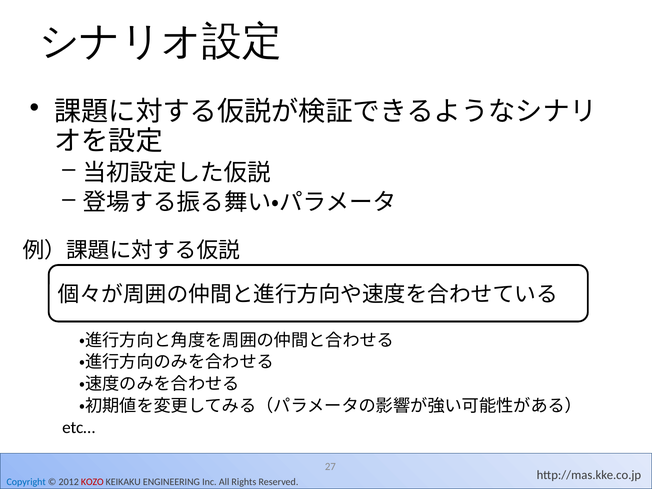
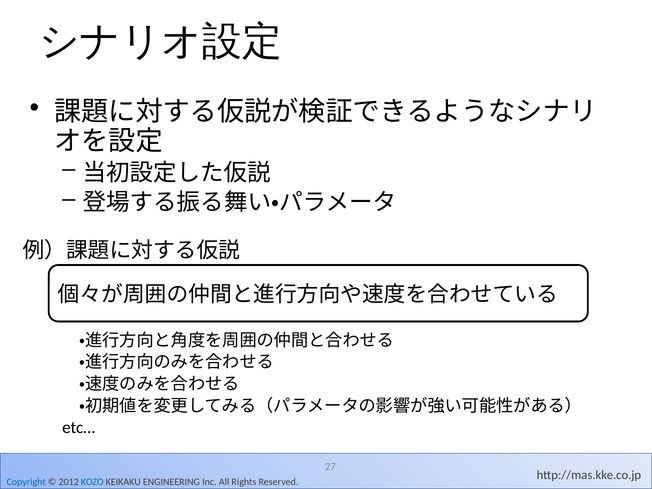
KOZO colour: red -> blue (92, 482)
